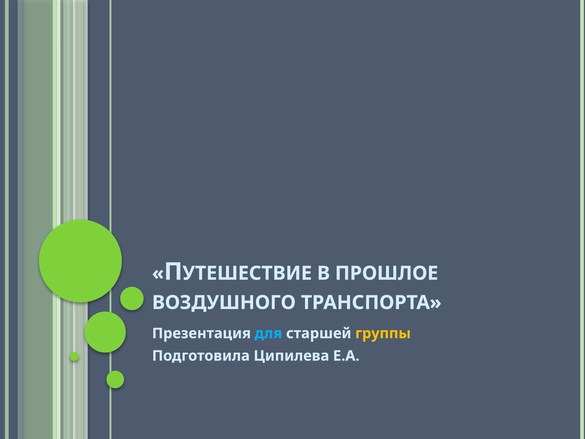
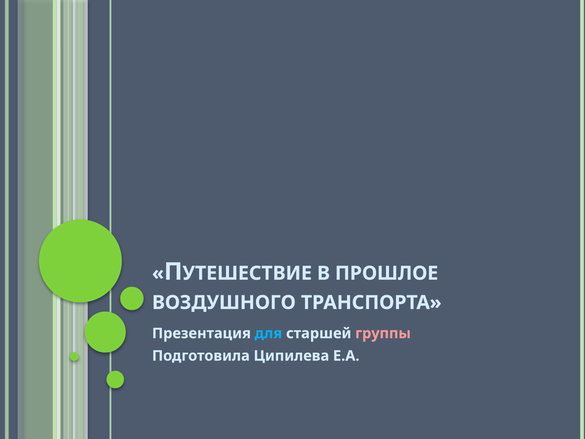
группы colour: yellow -> pink (383, 333)
